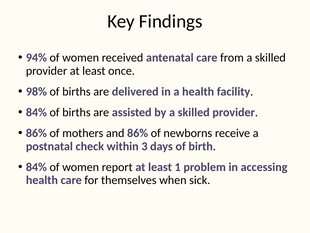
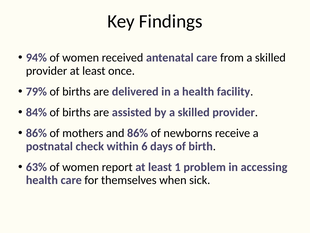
98%: 98% -> 79% (36, 91)
3: 3 -> 6 (144, 146)
84%: 84% -> 63% (36, 167)
